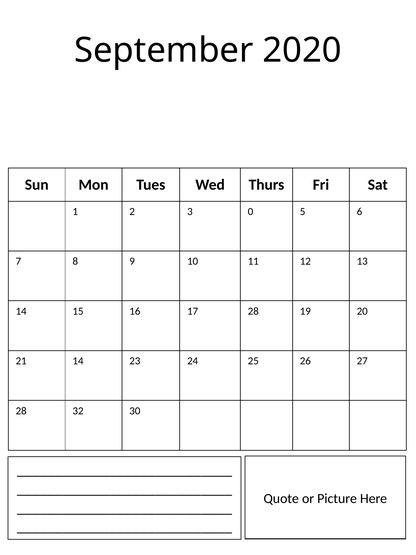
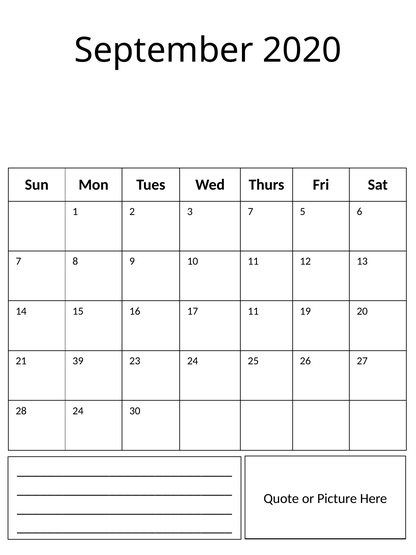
3 0: 0 -> 7 (251, 211)
17 28: 28 -> 11 (253, 311)
21 14: 14 -> 39 (78, 361)
28 32: 32 -> 24 (78, 411)
